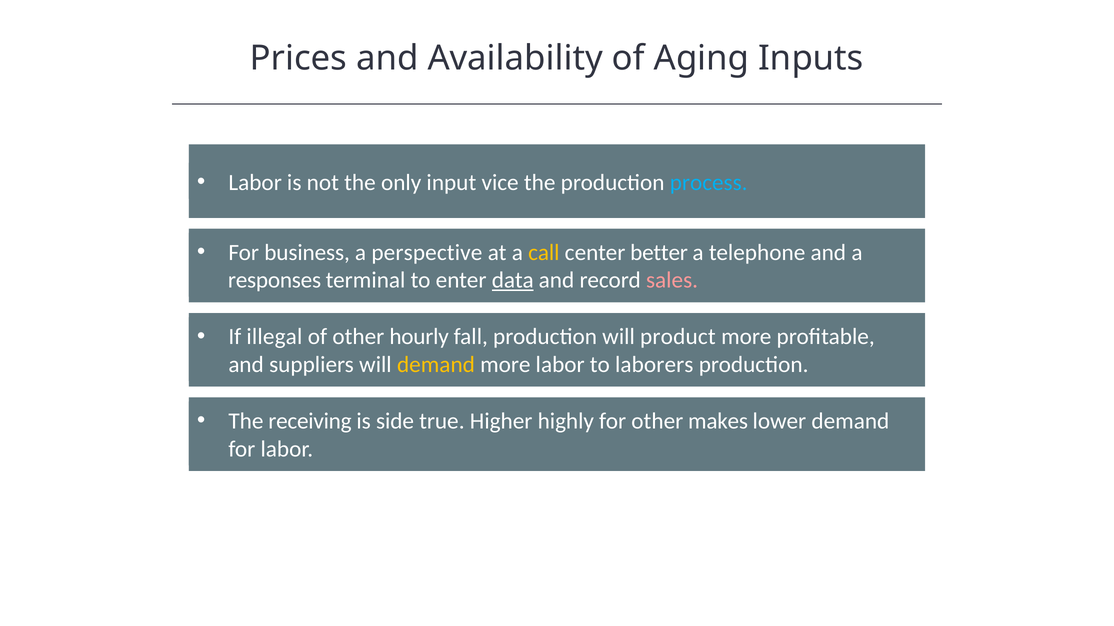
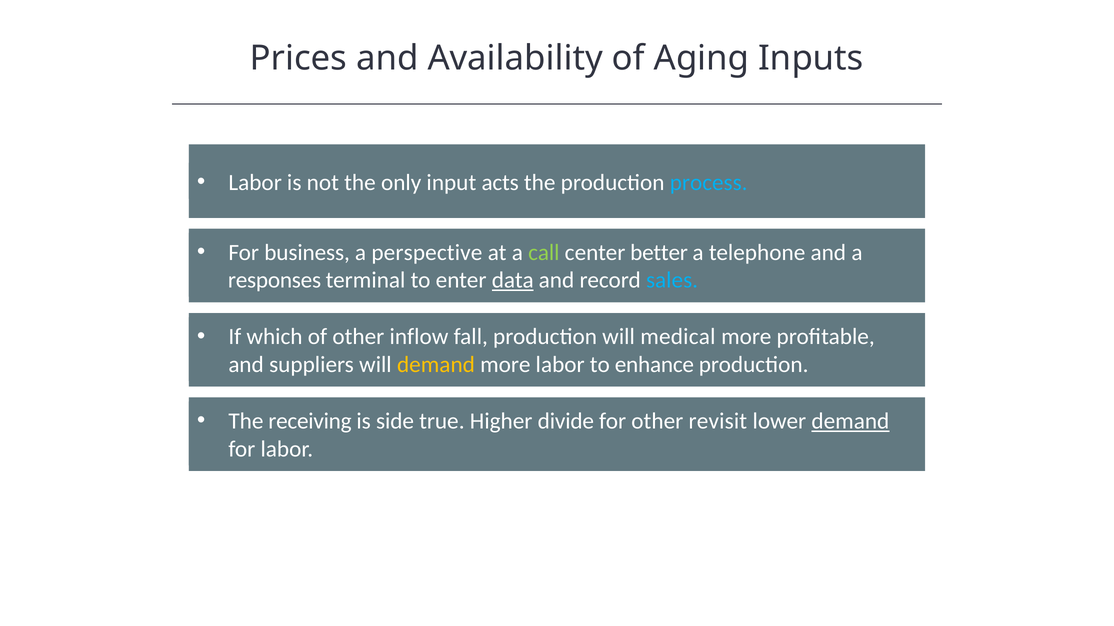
vice: vice -> acts (500, 183)
call colour: yellow -> light green (544, 253)
sales colour: pink -> light blue (672, 281)
illegal: illegal -> which (274, 337)
hourly: hourly -> inflow (419, 337)
product: product -> medical (678, 337)
laborers: laborers -> enhance (654, 365)
highly: highly -> divide (566, 422)
makes: makes -> revisit (718, 422)
demand underline: none -> present (850, 422)
